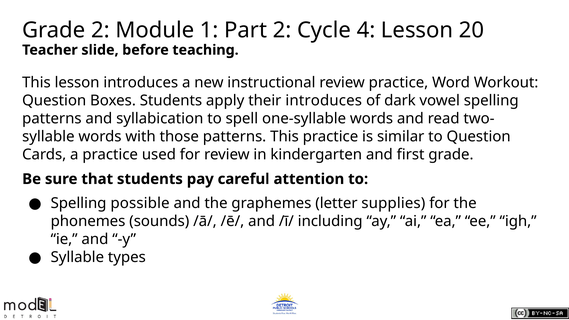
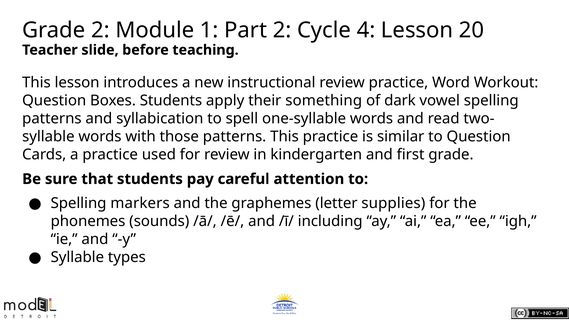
their introduces: introduces -> something (324, 101)
possible: possible -> markers (140, 203)
